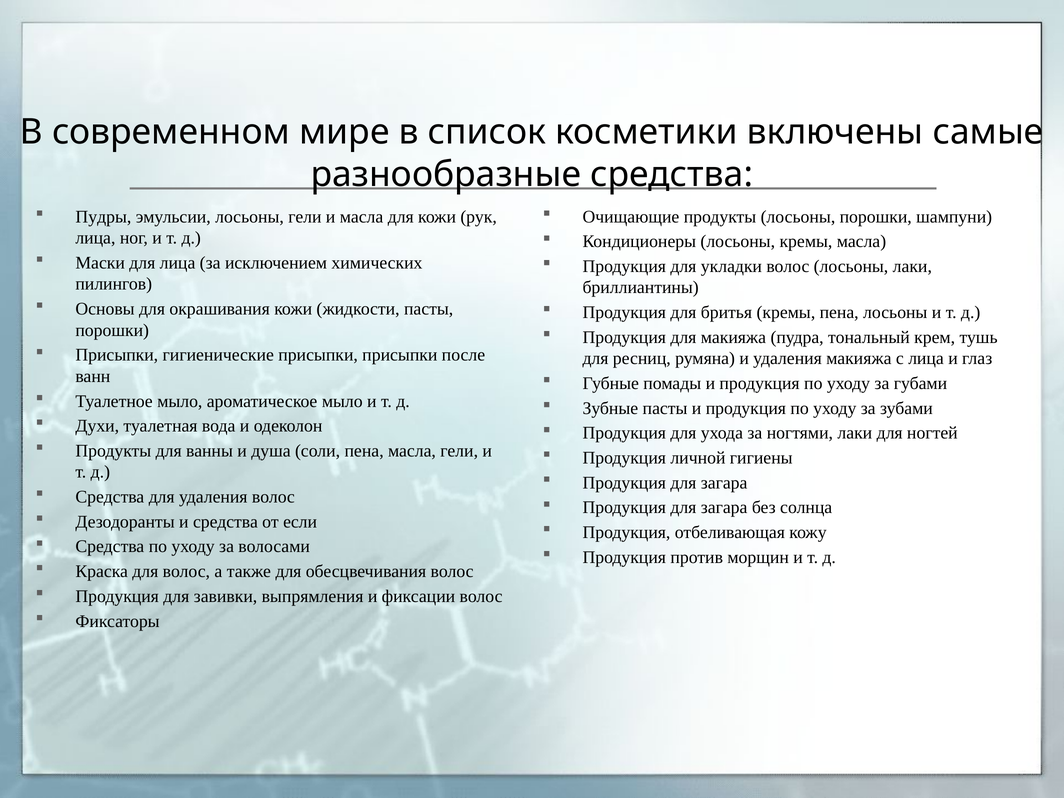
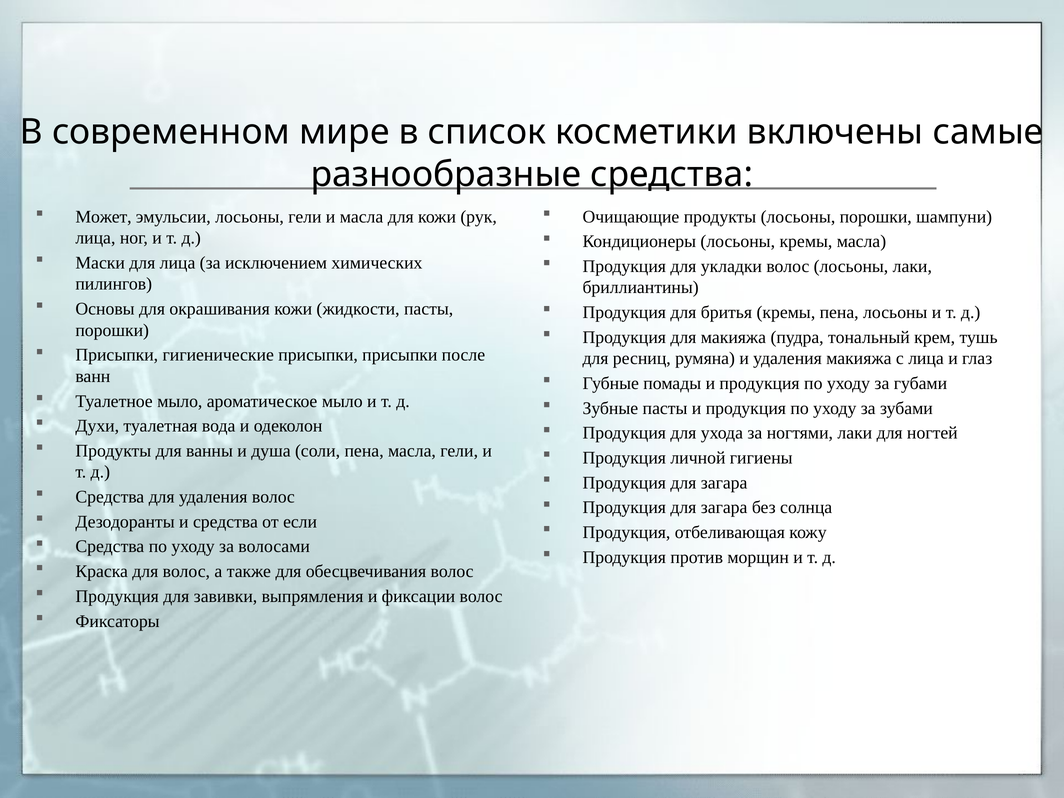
Пудры: Пудры -> Может (104, 217)
